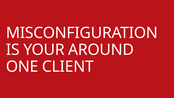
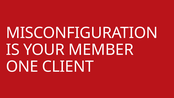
AROUND: AROUND -> MEMBER (101, 50)
